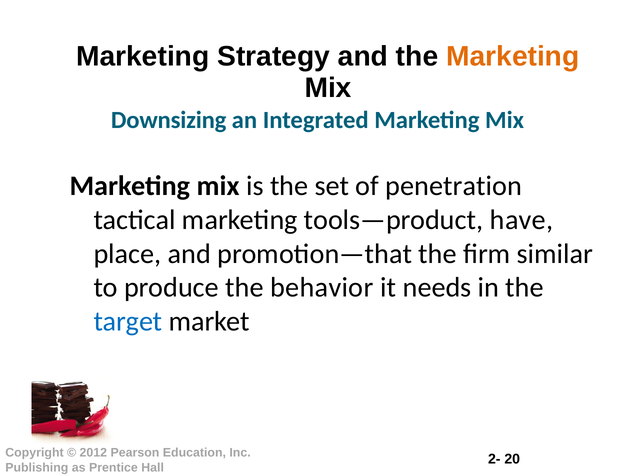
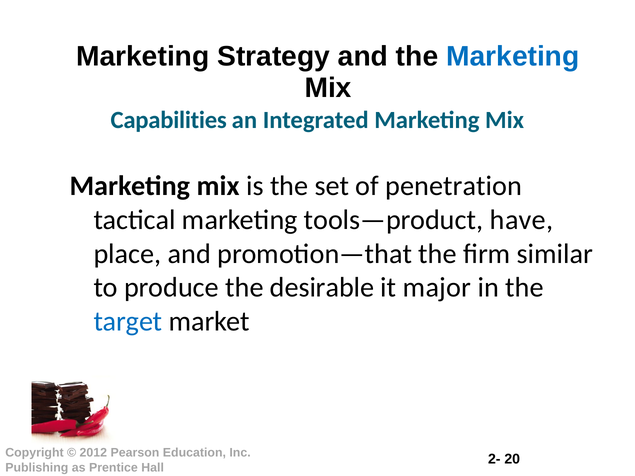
Marketing colour: orange -> blue (513, 56)
Downsizing: Downsizing -> Capabilities (169, 120)
behavior: behavior -> desirable (322, 288)
needs: needs -> major (437, 288)
